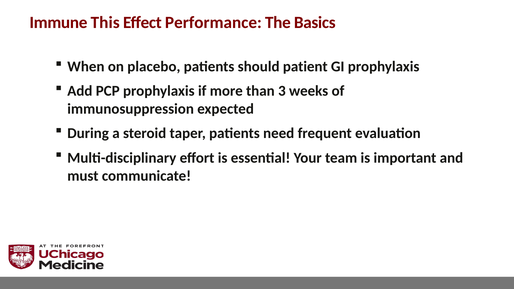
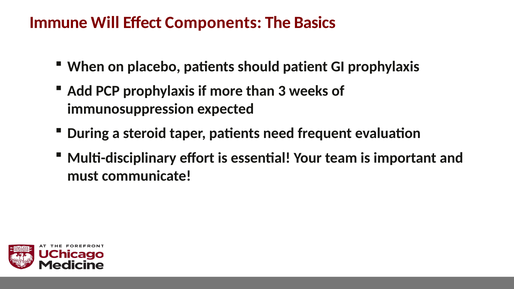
This: This -> Will (105, 23)
Performance: Performance -> Components (213, 23)
